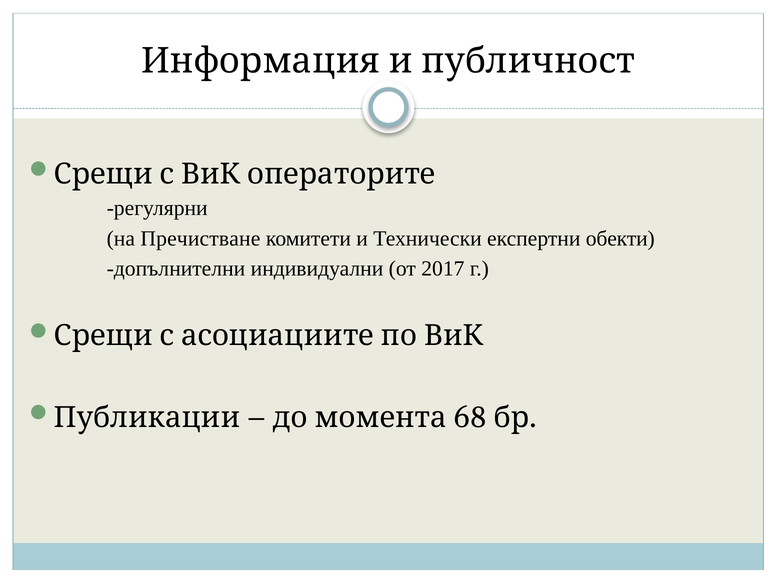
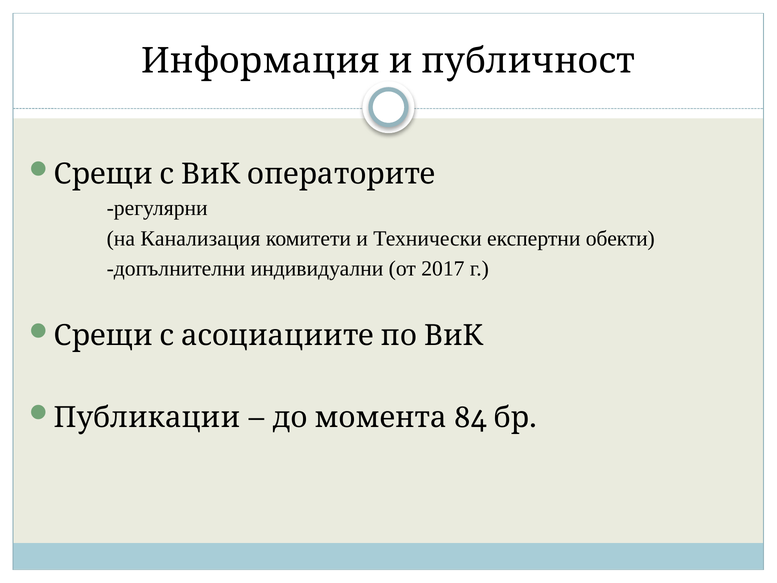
Пречистване: Пречистване -> Канализация (200, 238)
68: 68 -> 84 (470, 417)
